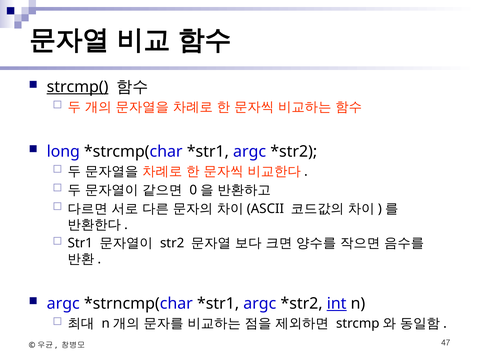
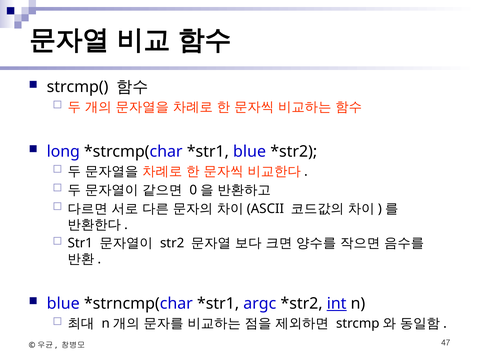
strcmp( underline: present -> none (78, 87)
argc: argc -> blue (250, 152)
argc: argc -> blue (63, 304)
